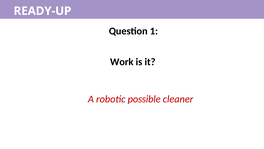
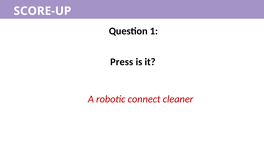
READY-UP: READY-UP -> SCORE-UP (42, 11)
Work: Work -> Press (122, 62)
possible: possible -> connect (144, 99)
